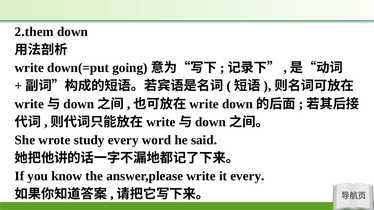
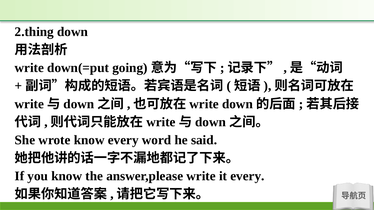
2.them: 2.them -> 2.thing (34, 32)
wrote study: study -> know (89, 140)
